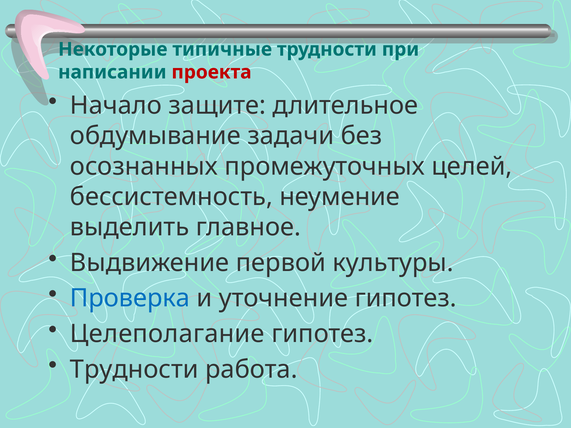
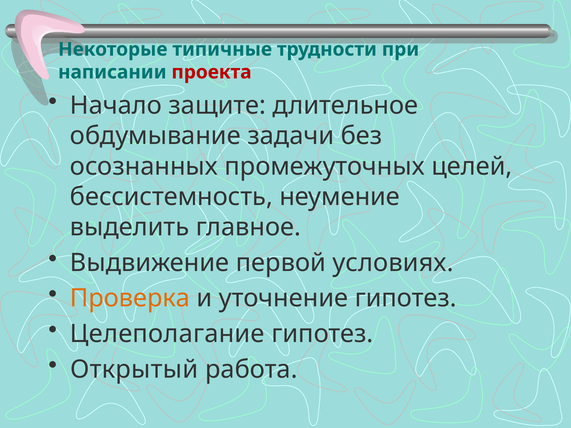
культуры: культуры -> условиях (393, 263)
Проверка colour: blue -> orange (130, 298)
Трудности: Трудности -> Открытый (134, 370)
